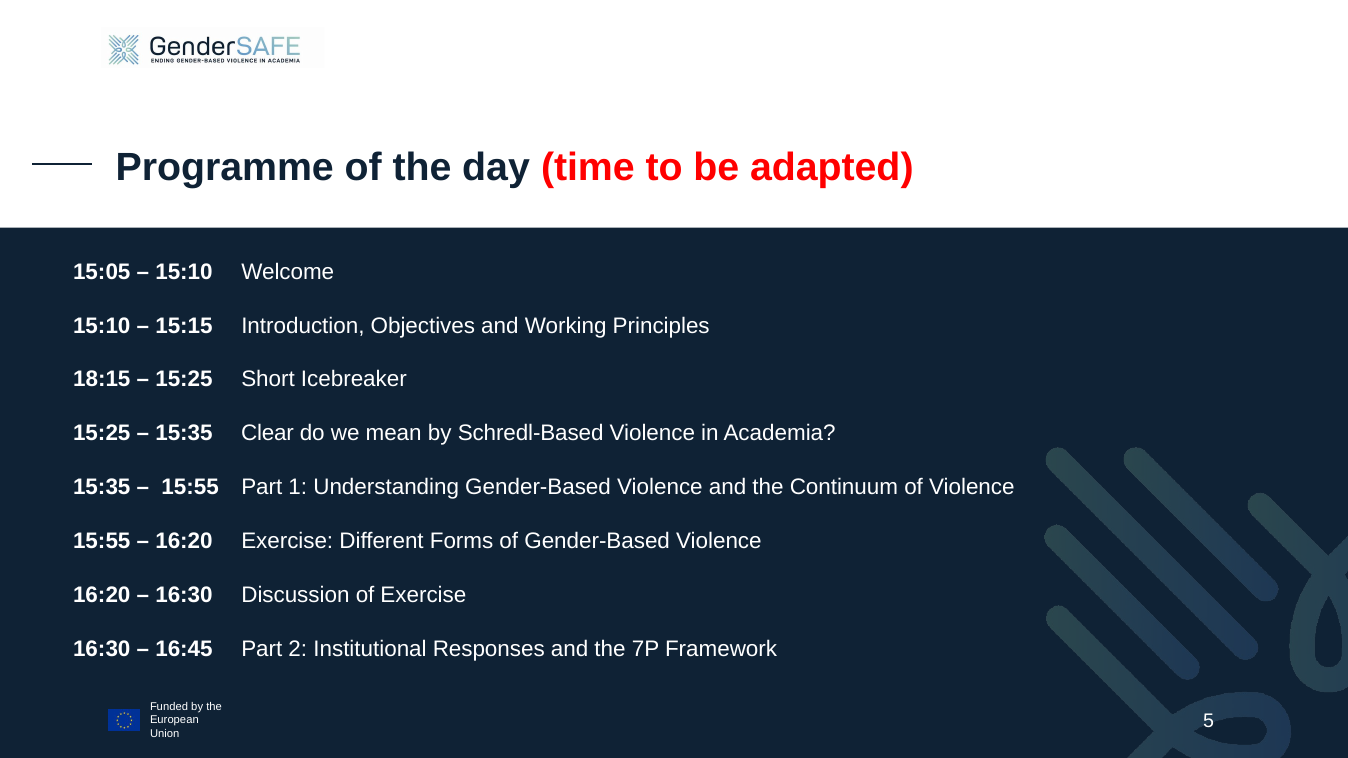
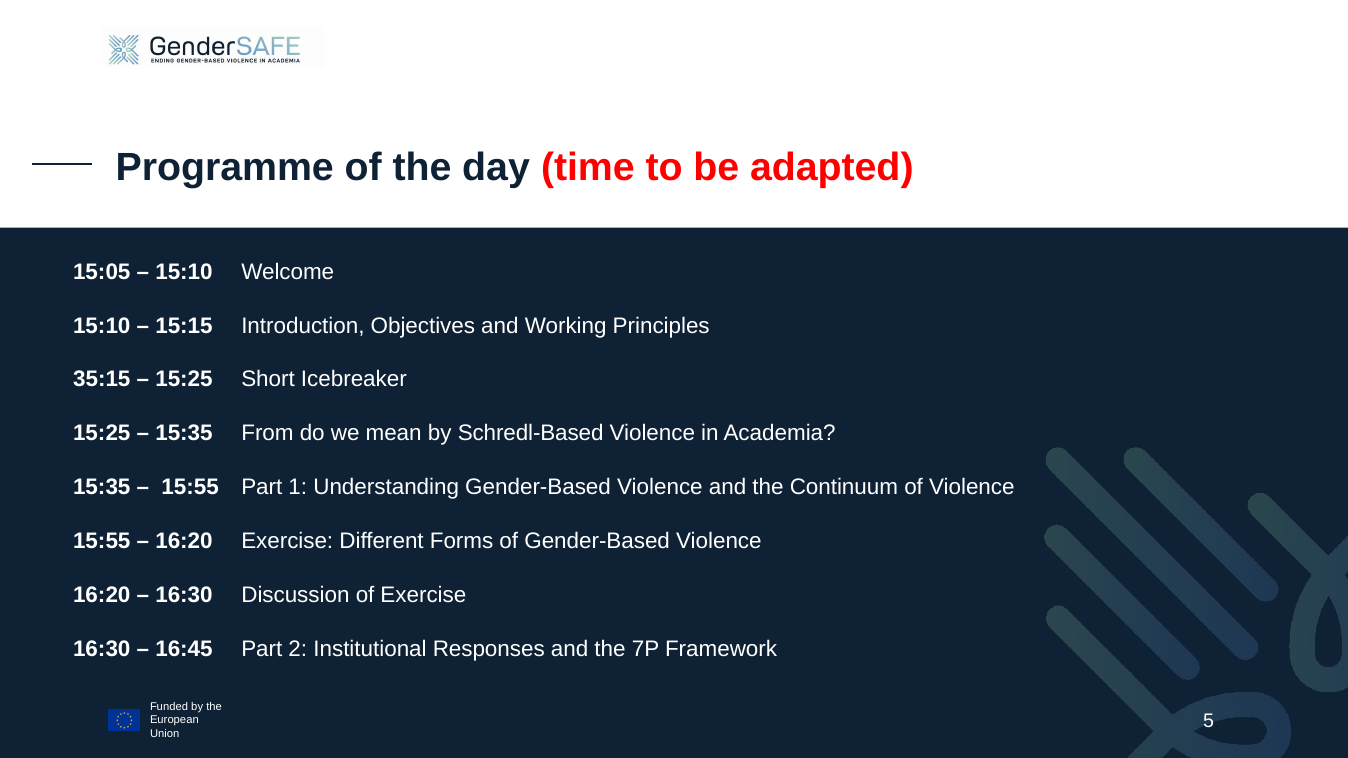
18:15: 18:15 -> 35:15 (102, 380)
Clear: Clear -> From (267, 434)
